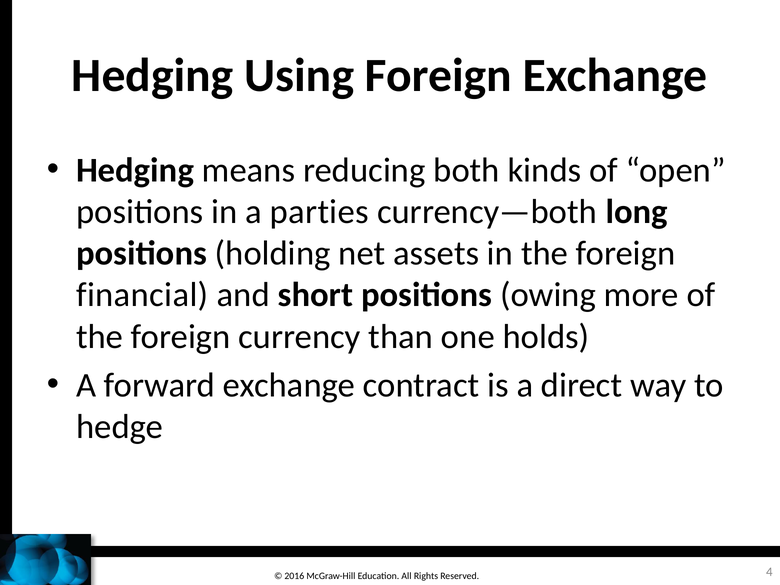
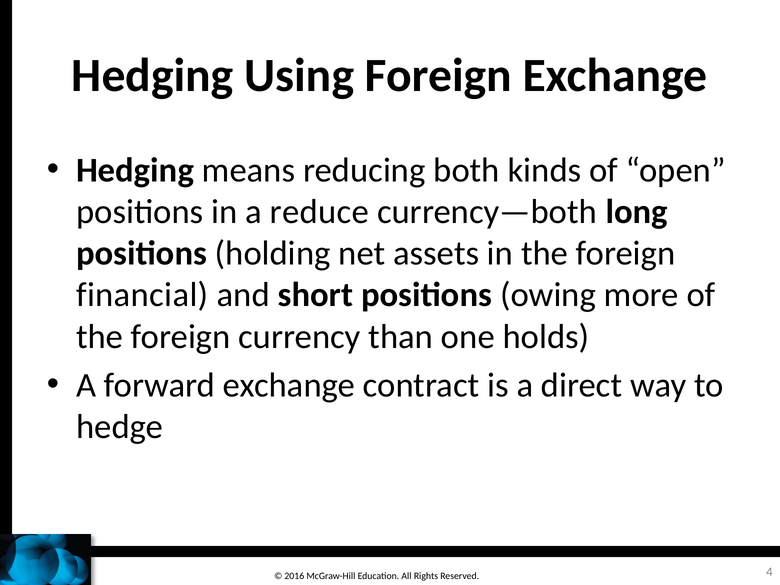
parties: parties -> reduce (319, 212)
